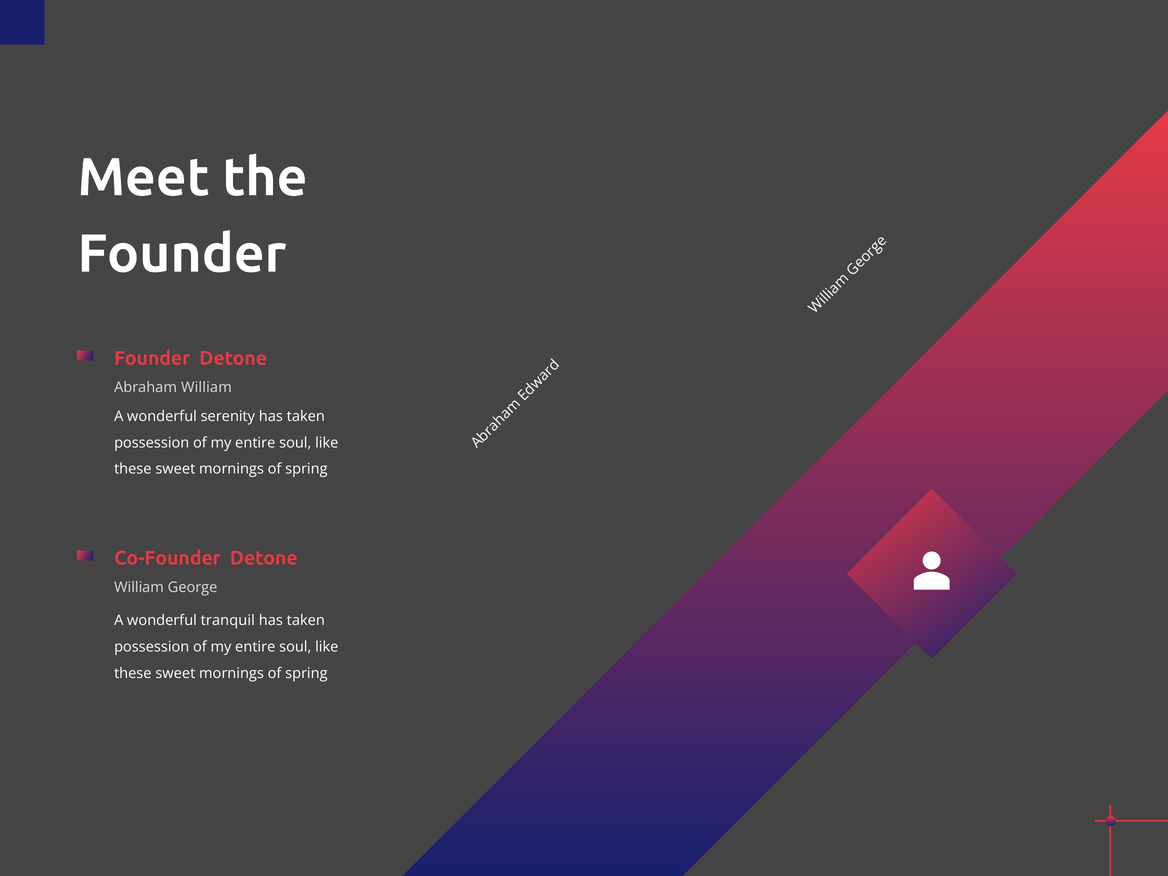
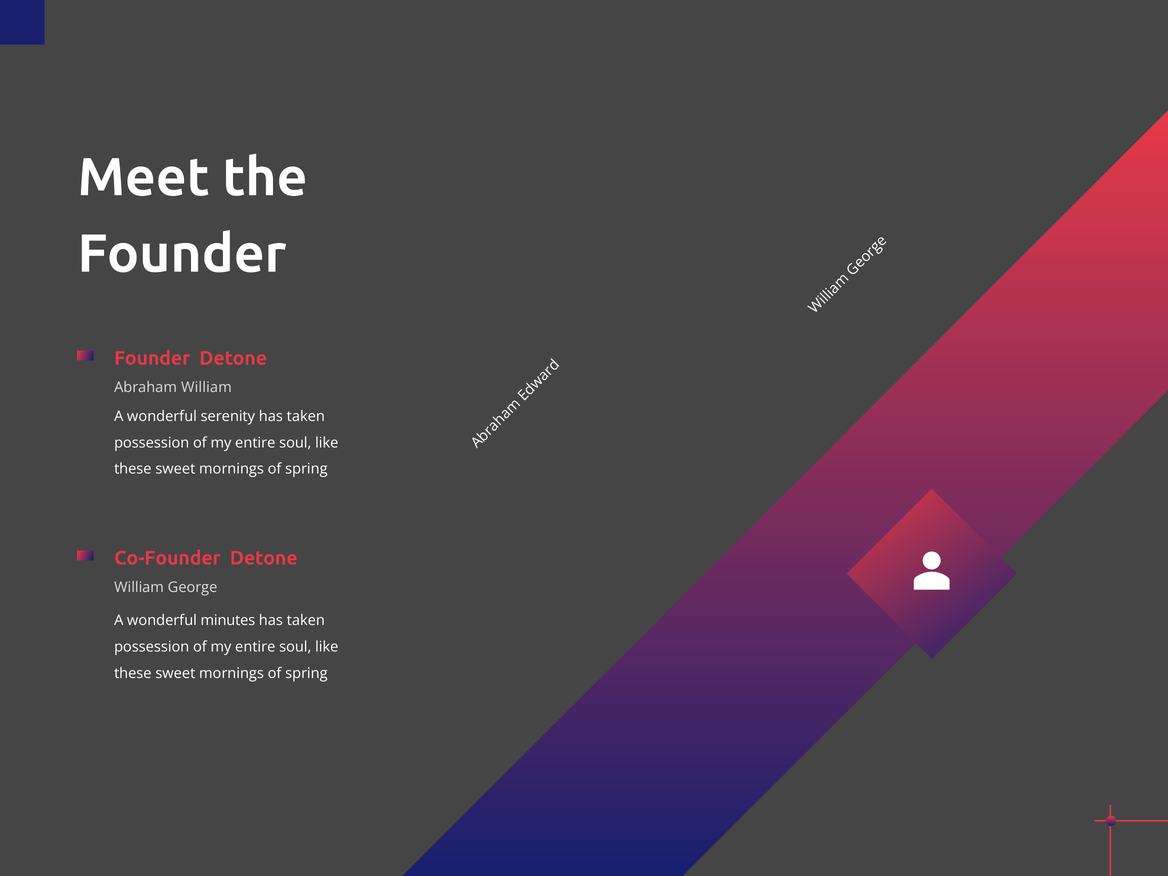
tranquil: tranquil -> minutes (228, 621)
